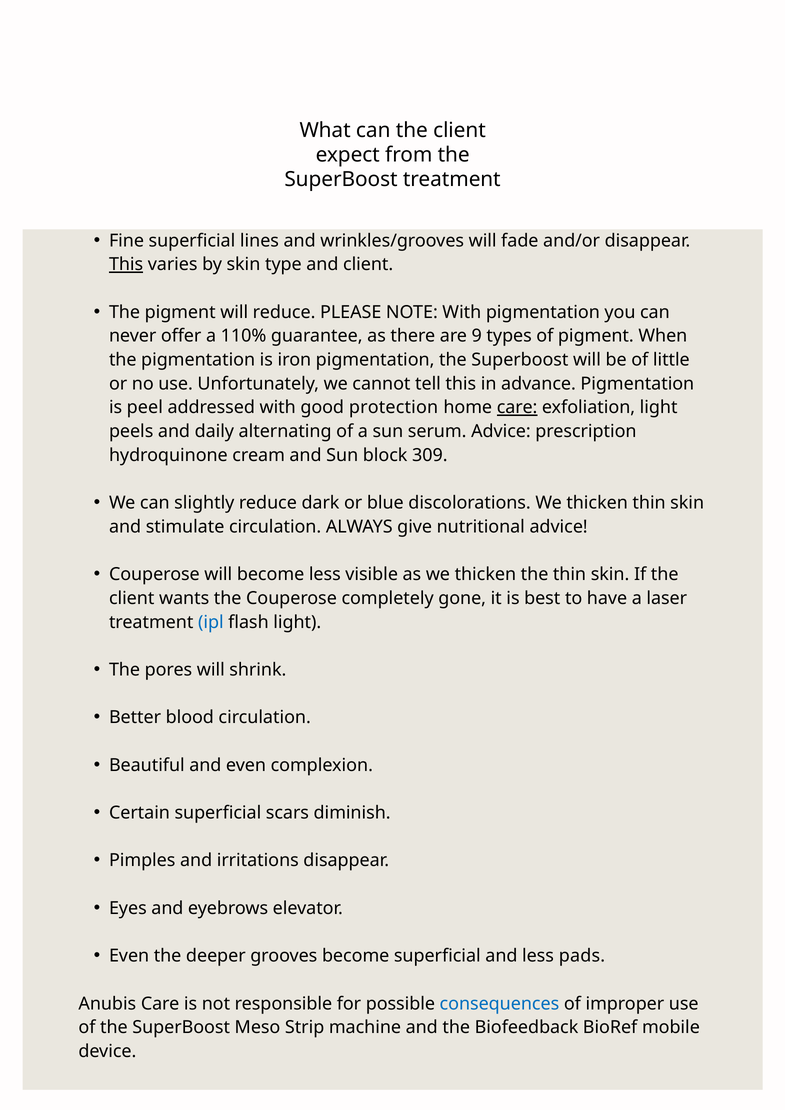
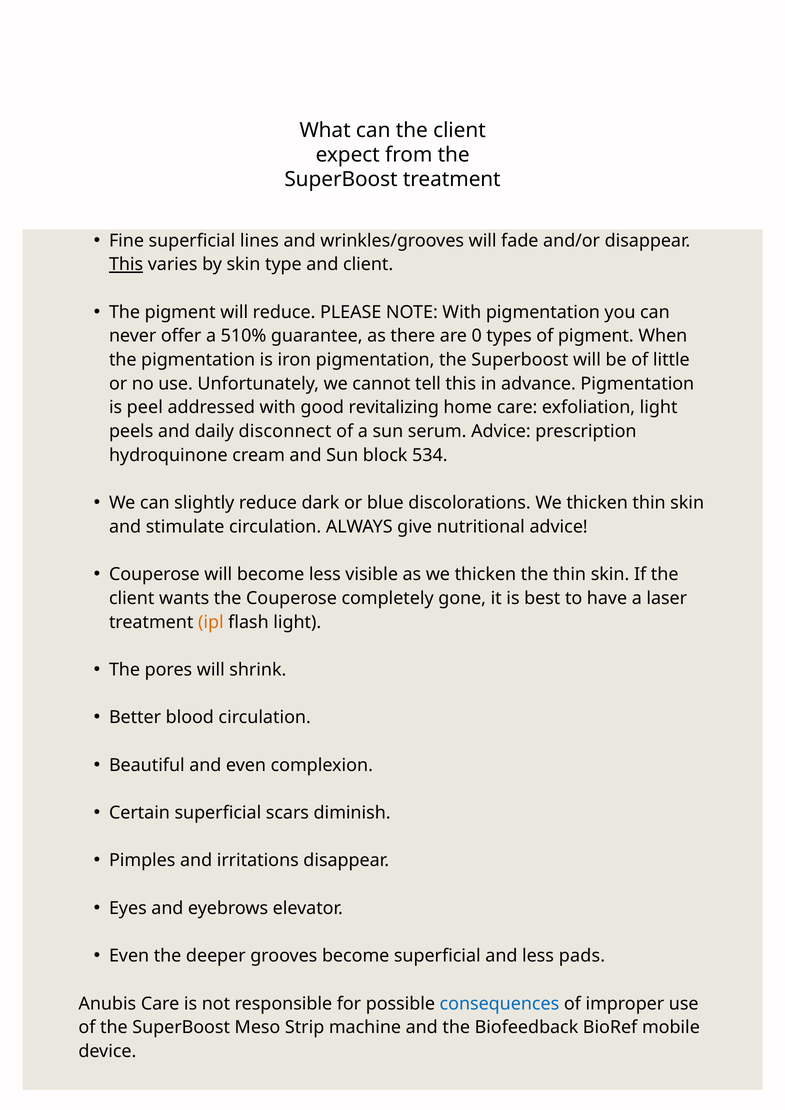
110%: 110% -> 510% (244, 336)
9: 9 -> 0 (477, 336)
protection: protection -> revitalizing (394, 408)
care underline: present -> none (517, 408)
alternating: alternating -> disconnect (285, 432)
309: 309 -> 534 (430, 456)
ipl colour: blue -> orange (211, 623)
